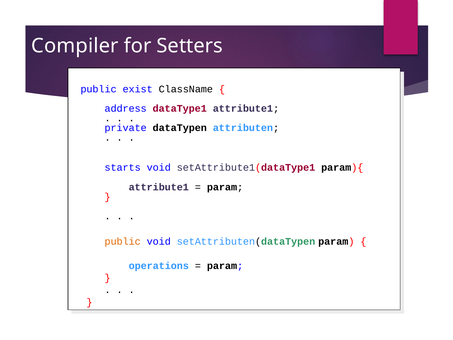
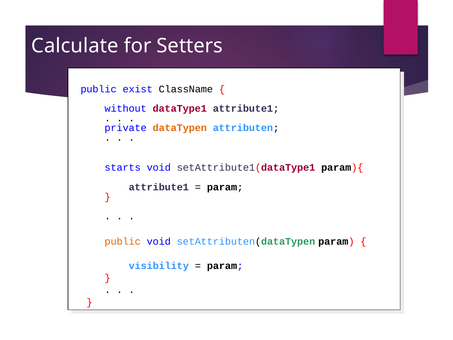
Compiler: Compiler -> Calculate (75, 46)
address: address -> without (126, 108)
dataTypen colour: black -> orange (180, 128)
operations: operations -> visibility (159, 266)
